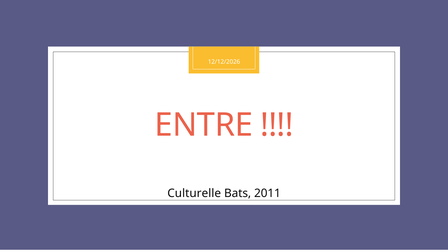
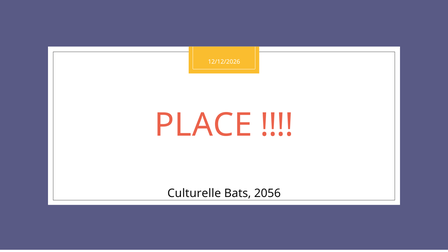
ENTRE: ENTRE -> PLACE (203, 125)
2011: 2011 -> 2056 (267, 193)
